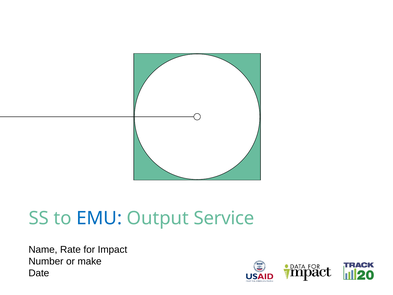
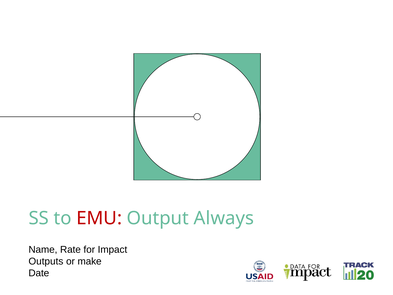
EMU colour: blue -> red (99, 218)
Service: Service -> Always (224, 218)
Number: Number -> Outputs (46, 261)
